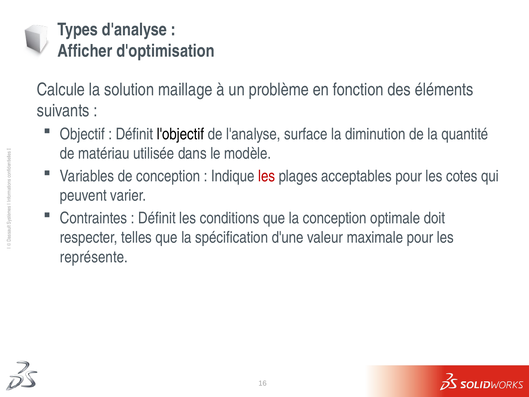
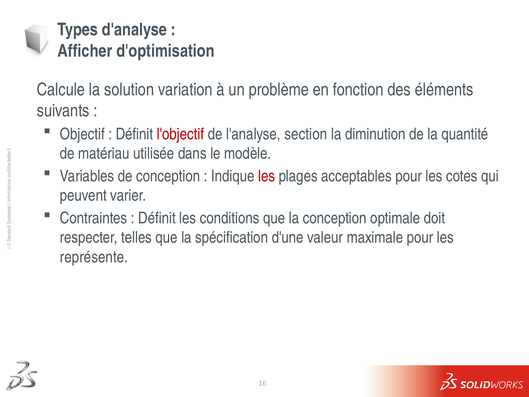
maillage: maillage -> variation (185, 90)
l'objectif colour: black -> red (180, 134)
surface: surface -> section (306, 134)
